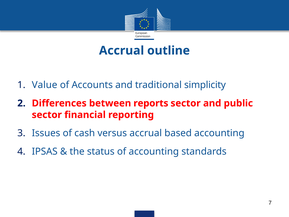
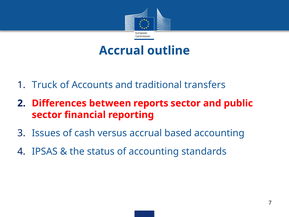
Value: Value -> Truck (45, 85)
simplicity: simplicity -> transfers (205, 85)
